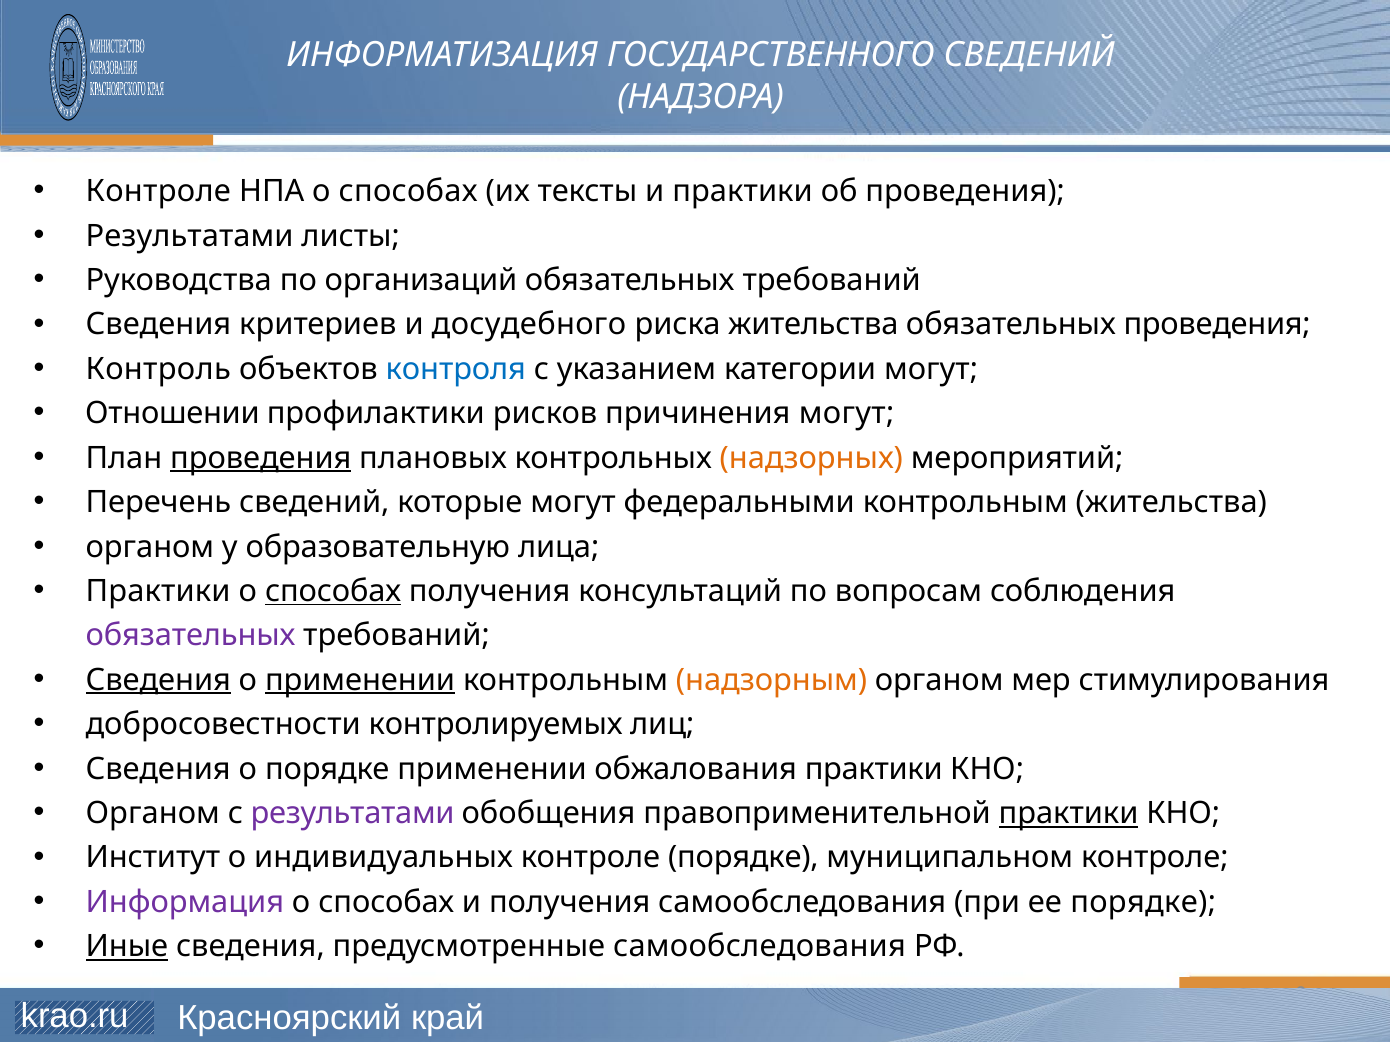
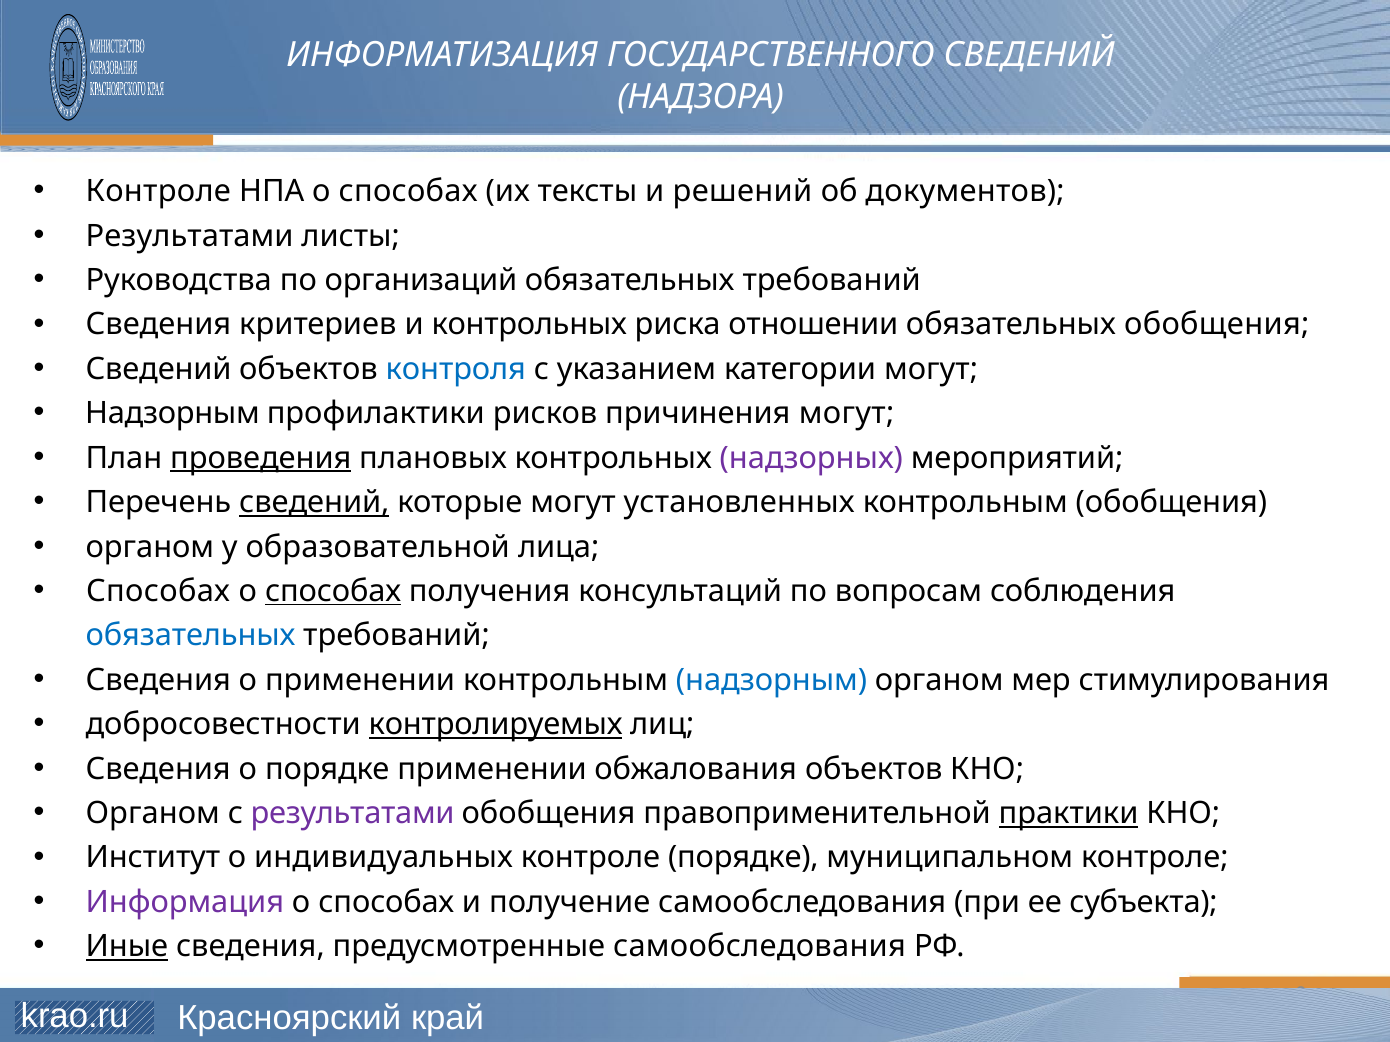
и практики: практики -> решений (742, 192)
об проведения: проведения -> документов (965, 192)
и досудебного: досудебного -> контрольных (529, 325)
риска жительства: жительства -> отношении (813, 325)
обязательных проведения: проведения -> обобщения (1217, 325)
Контроль: Контроль -> Сведений (159, 369)
Отношении: Отношении -> Надзорным (172, 414)
надзорных colour: orange -> purple (811, 458)
сведений underline: none -> present (314, 503)
федеральными: федеральными -> установленных (739, 503)
контрольным жительства: жительства -> обобщения (1171, 503)
образовательную: образовательную -> образовательной (378, 547)
Практики: Практики -> Способах (158, 592)
обязательных colour: purple -> blue (191, 636)
Сведения underline: present -> none (158, 680)
применении underline: present -> none (360, 680)
надзорным colour: orange -> blue (772, 680)
контролируемых underline: none -> present (496, 725)
обжалования практики: практики -> объектов (874, 769)
и получения: получения -> получение (570, 903)
ее порядке: порядке -> субъекта (1143, 903)
